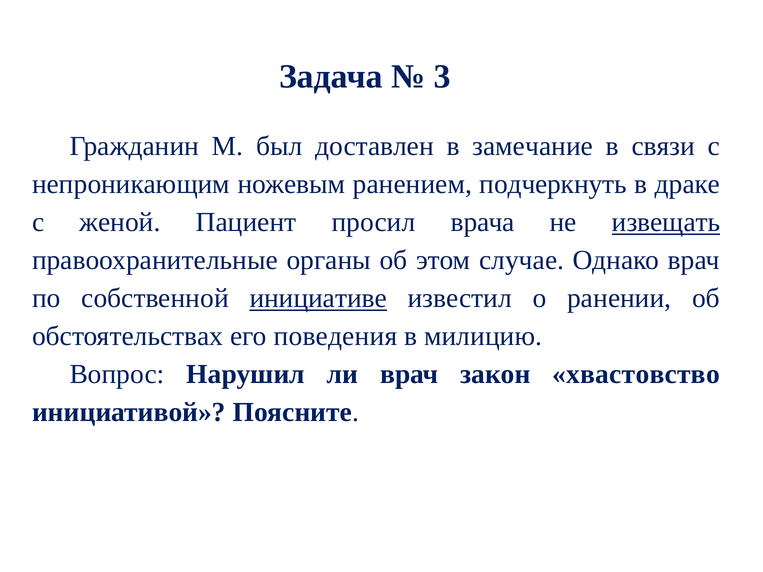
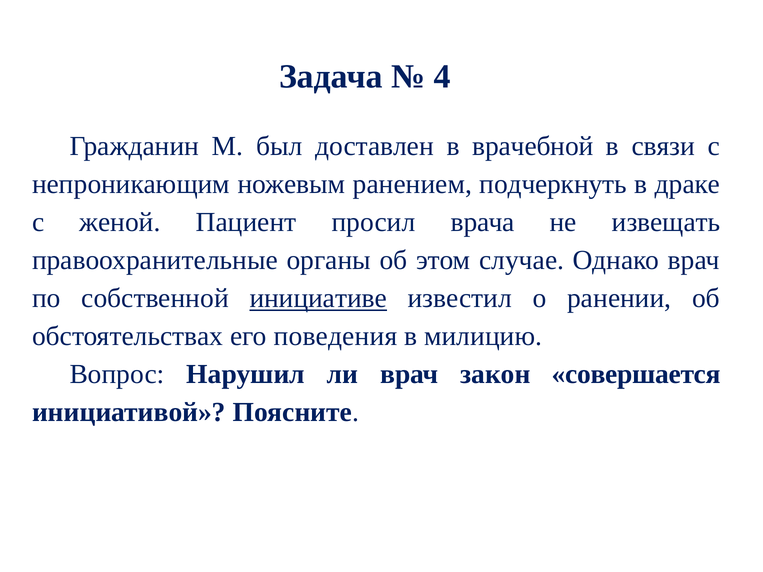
3: 3 -> 4 (442, 77)
замечание: замечание -> врачебной (533, 146)
извещать underline: present -> none (666, 222)
хвастовство: хвастовство -> совершается (636, 374)
